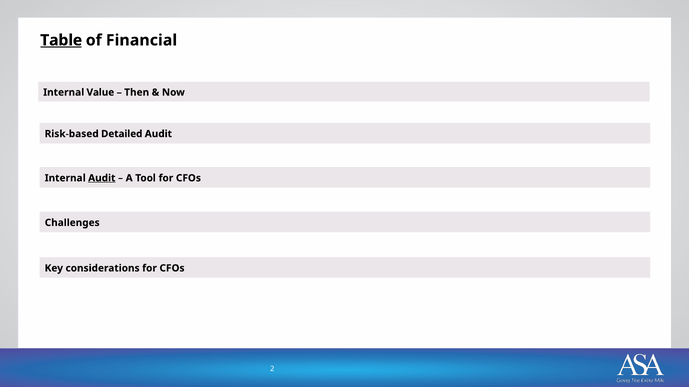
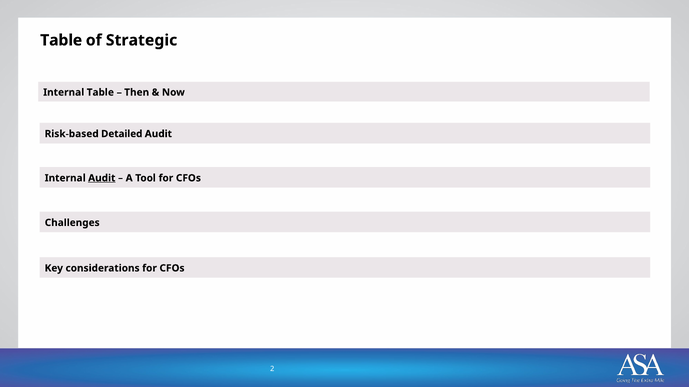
Table underline: present -> none (61, 40)
Financial: Financial -> Strategic (142, 40)
Internal Value: Value -> Table (100, 92)
